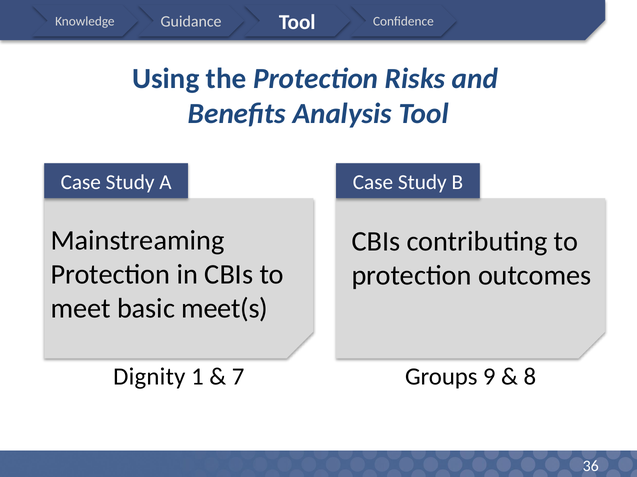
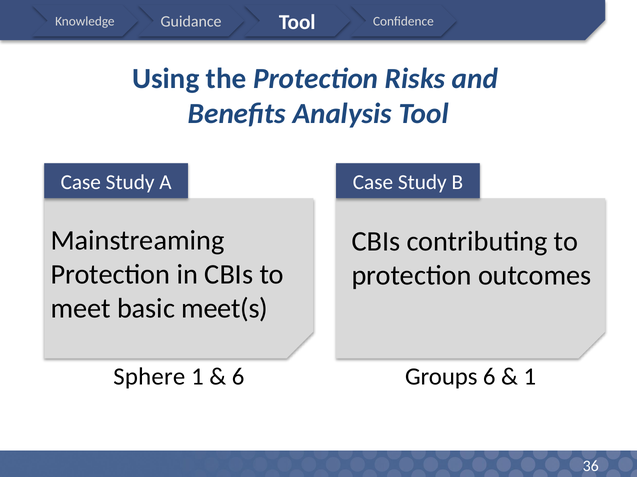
Dignity: Dignity -> Sphere (149, 377)
7: 7 -> 6 (238, 377)
Groups 9: 9 -> 6 (489, 377)
8: 8 -> 1 (530, 377)
